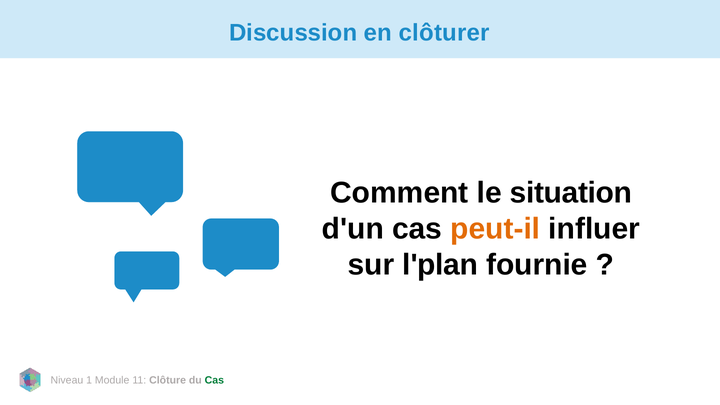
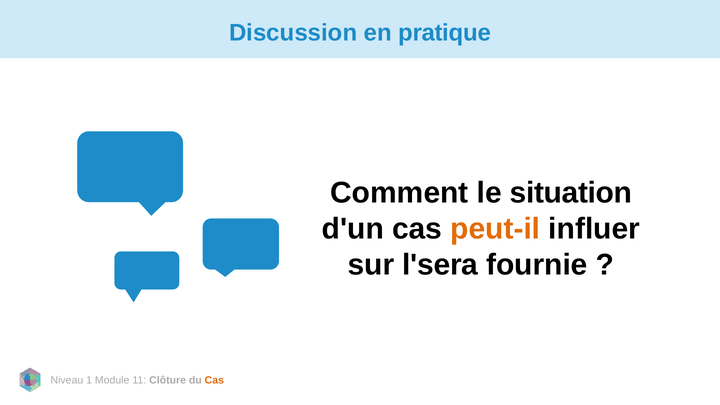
clôturer: clôturer -> pratique (445, 33)
l'plan: l'plan -> l'sera (440, 265)
Cas colour: green -> orange (214, 380)
